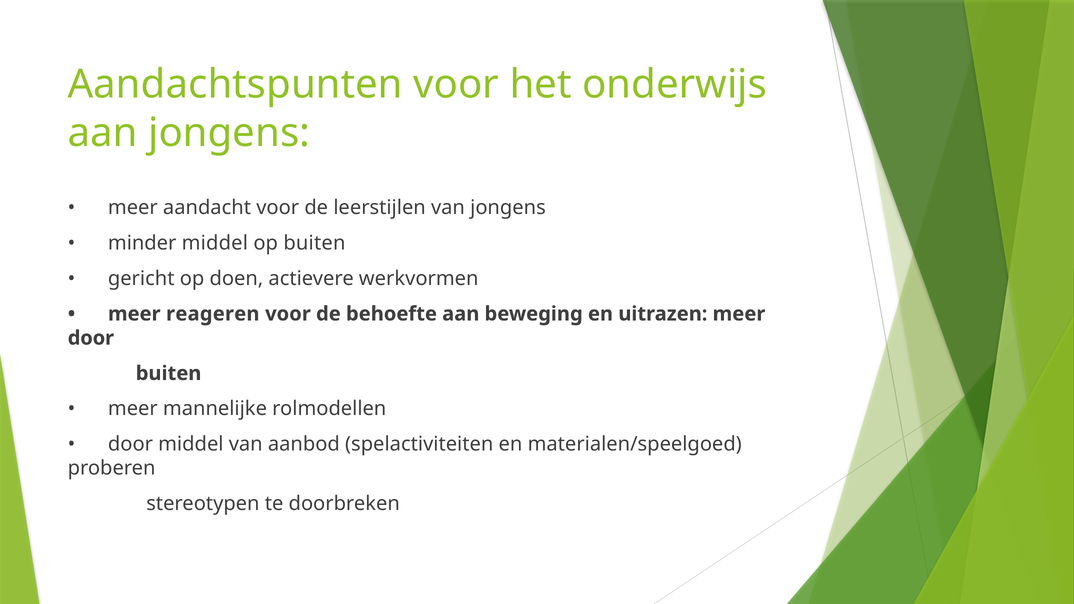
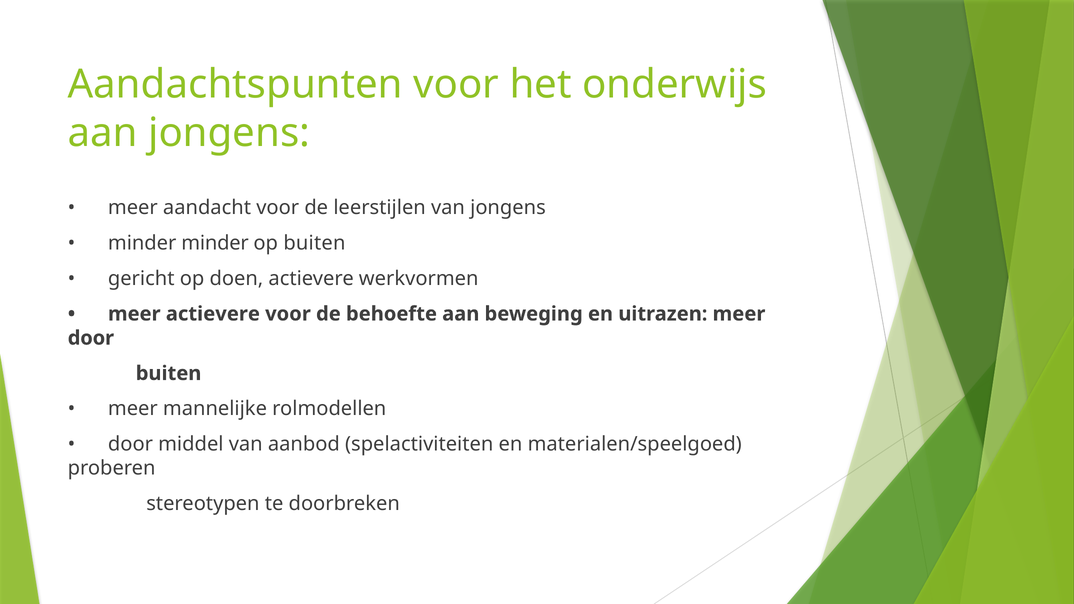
minder middel: middel -> minder (215, 243)
meer reageren: reageren -> actievere (213, 314)
